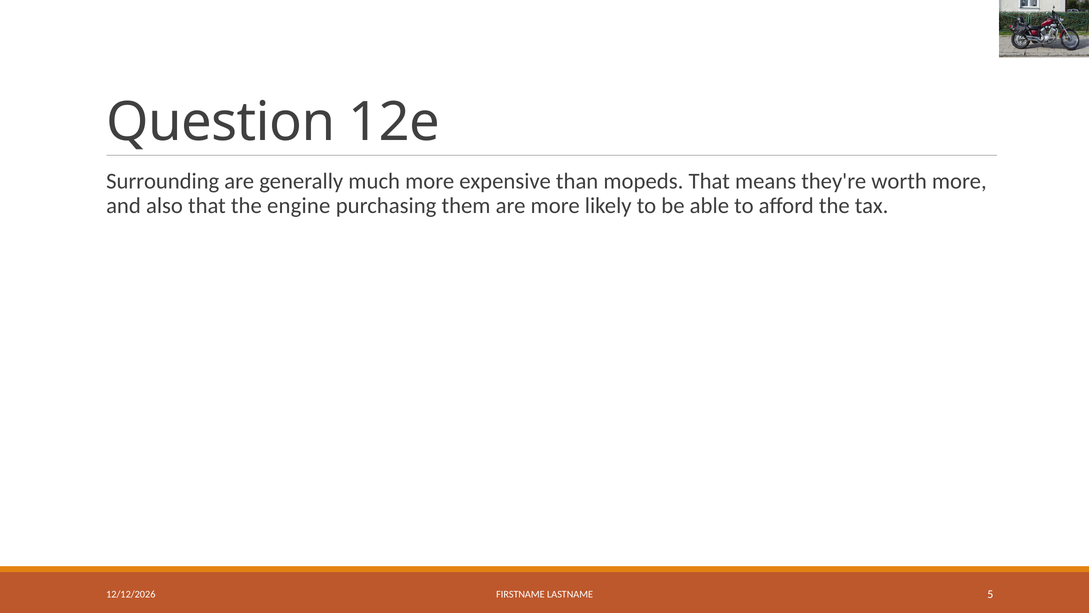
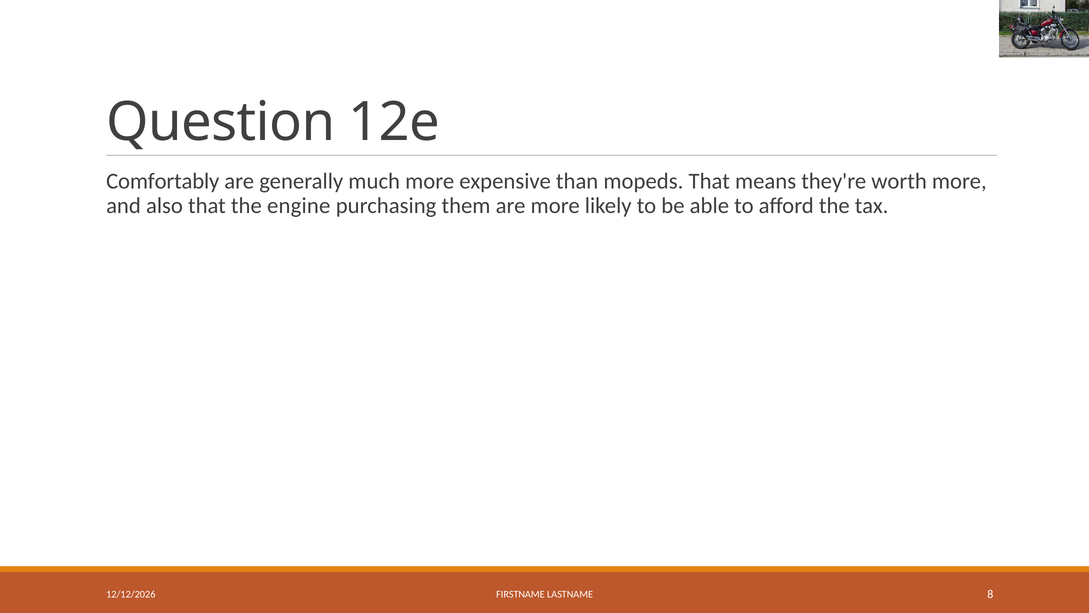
Surrounding: Surrounding -> Comfortably (163, 181)
5: 5 -> 8 (990, 594)
